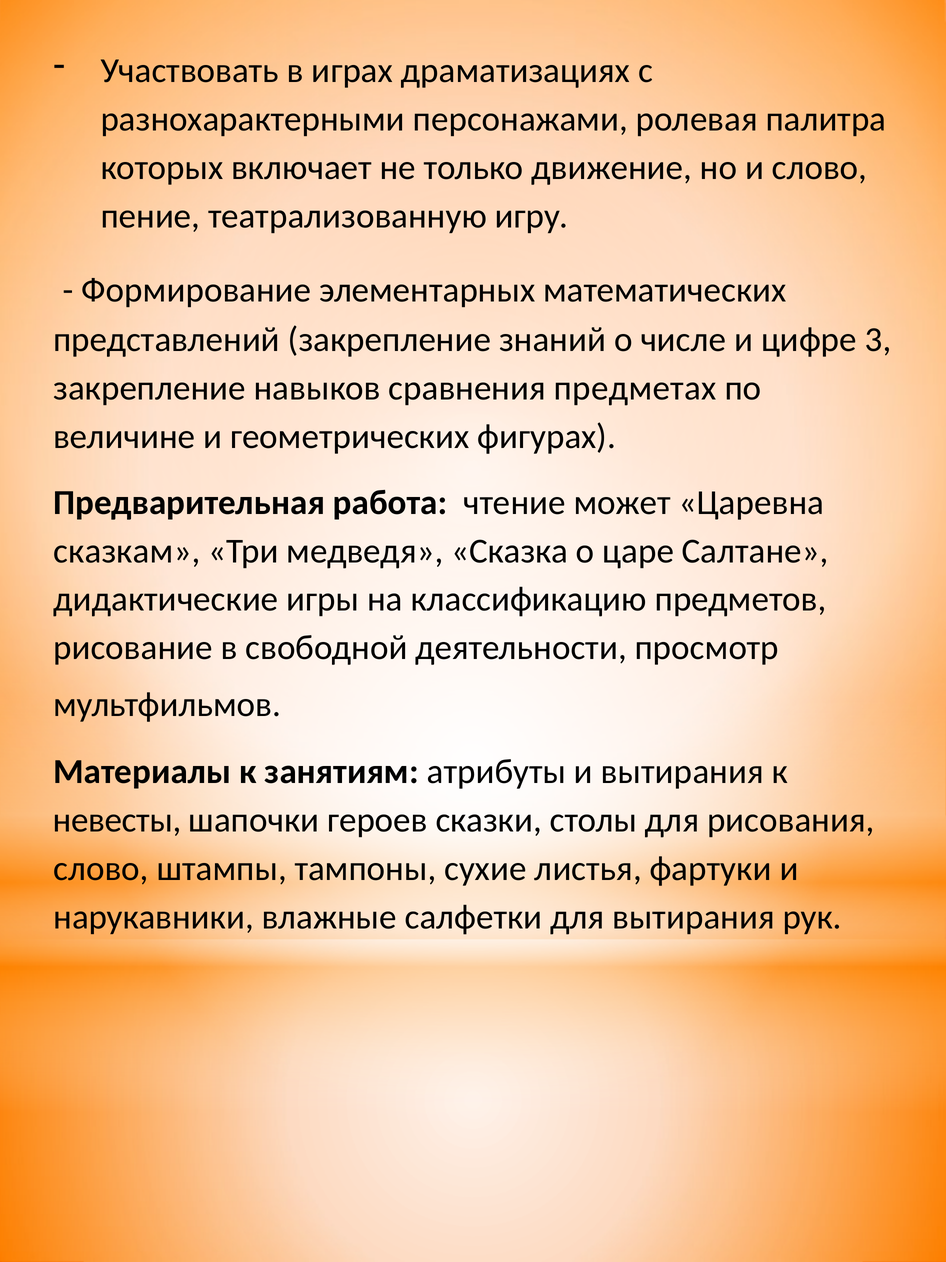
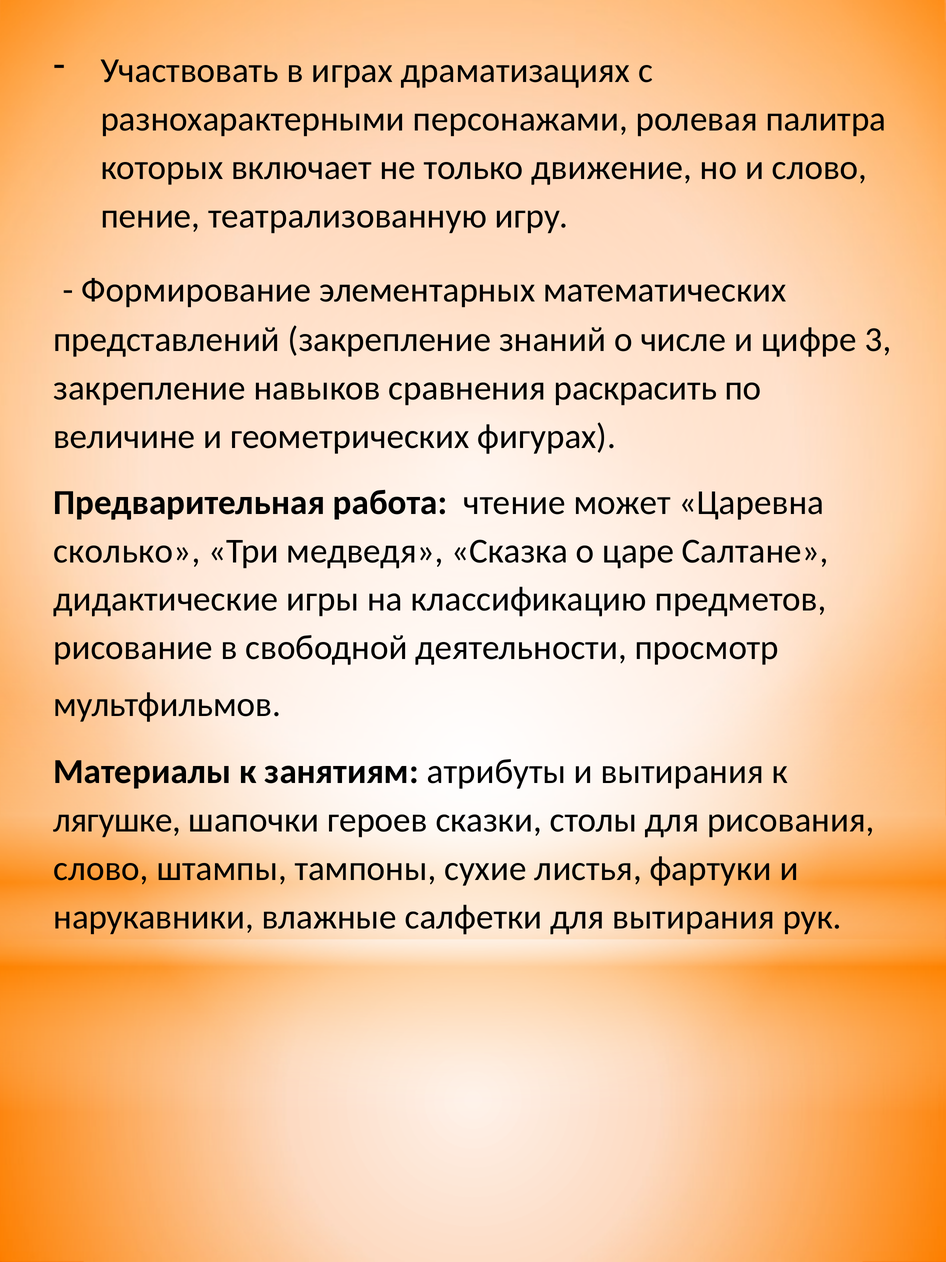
предметах: предметах -> раскрасить (635, 388)
сказкам: сказкам -> сколько (127, 551)
невесты: невесты -> лягушке (117, 820)
